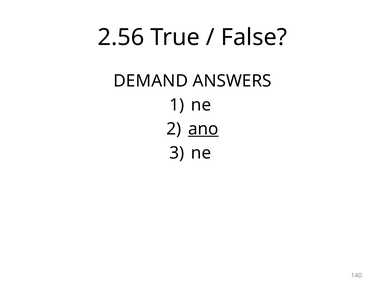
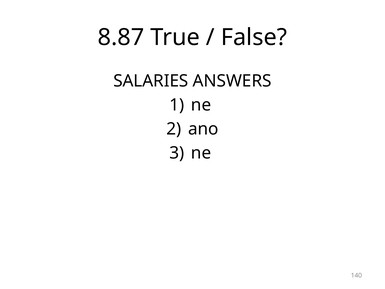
2.56: 2.56 -> 8.87 (121, 37)
DEMAND: DEMAND -> SALARIES (151, 81)
ano underline: present -> none (203, 129)
